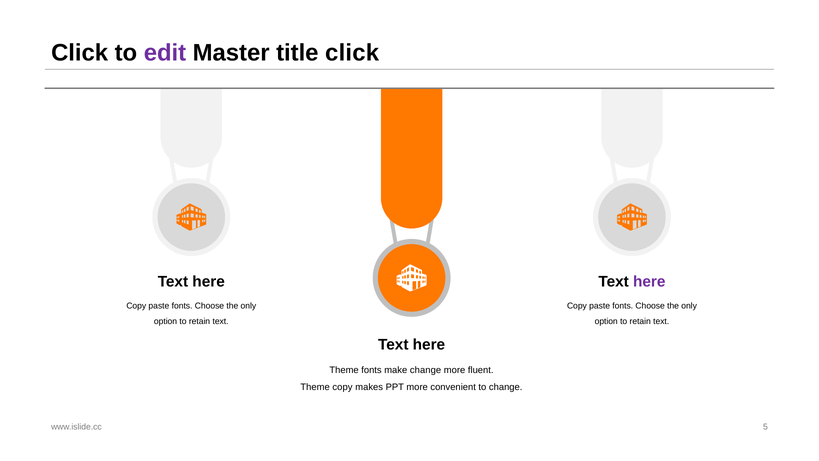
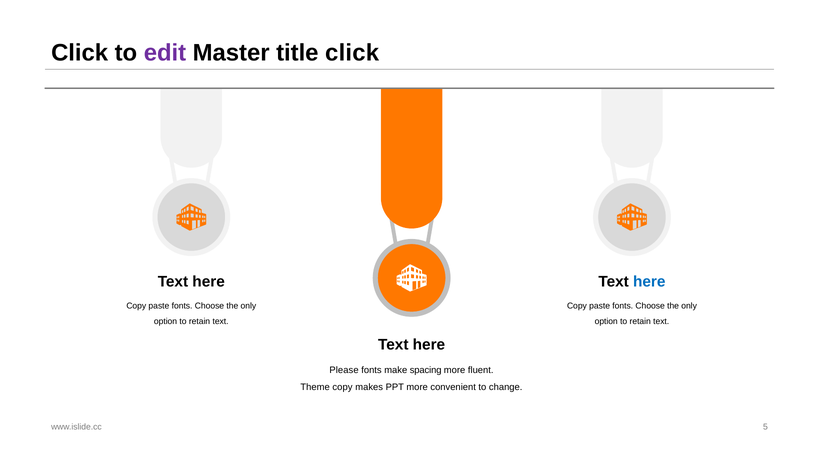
here colour: purple -> blue (649, 282)
Theme: Theme -> Please (344, 370)
make change: change -> spacing (426, 370)
